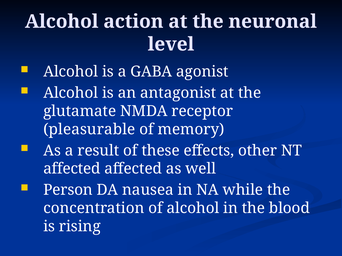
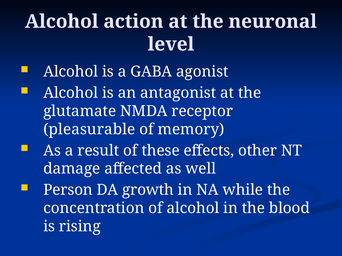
affected: affected -> damage (72, 169)
nausea: nausea -> growth (148, 190)
